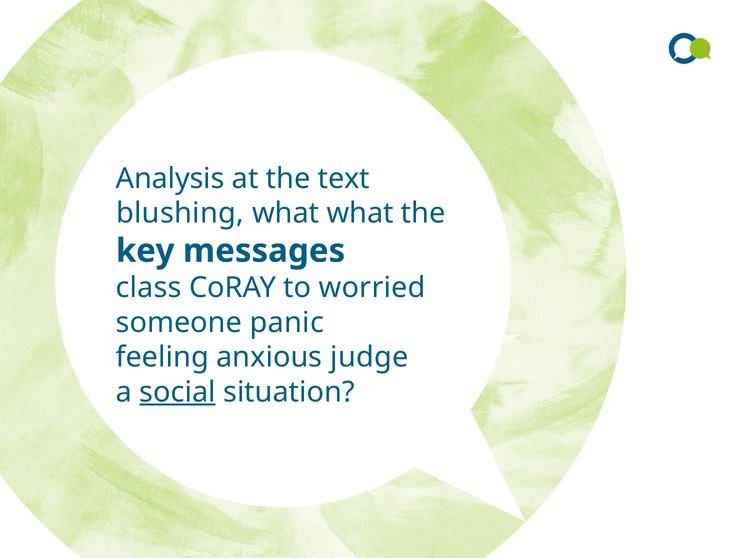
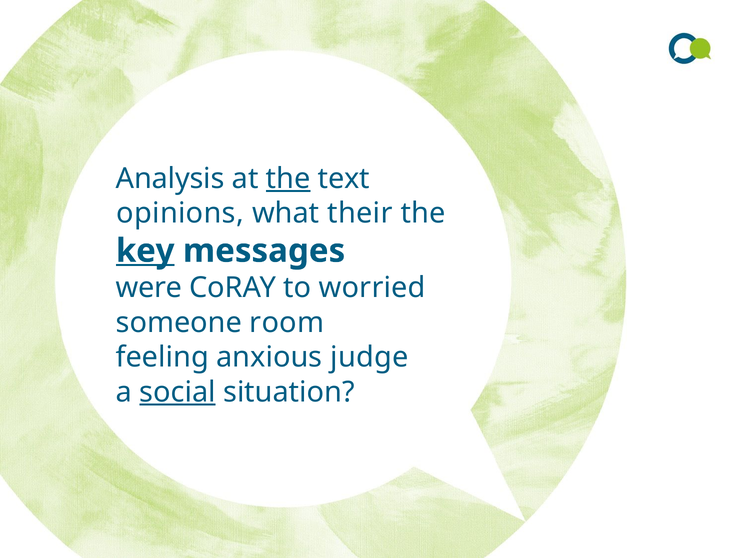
the underline: none -> present (288, 179)
blushing: blushing -> opinions (180, 213)
what what: what -> their (360, 213)
key underline: none -> present (145, 251)
class: class -> were (149, 288)
panic: panic -> room (287, 323)
